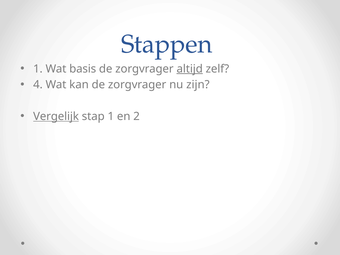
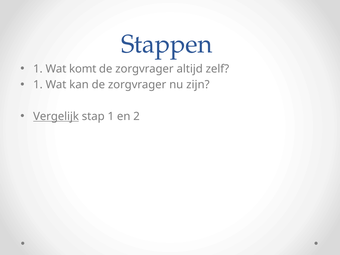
basis: basis -> komt (83, 69)
altijd underline: present -> none (190, 69)
4: 4 -> 1 (38, 85)
